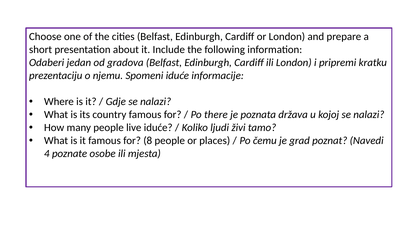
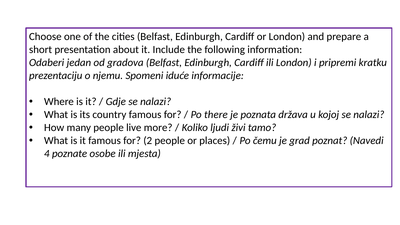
live iduće: iduće -> more (158, 128)
8: 8 -> 2 (148, 141)
